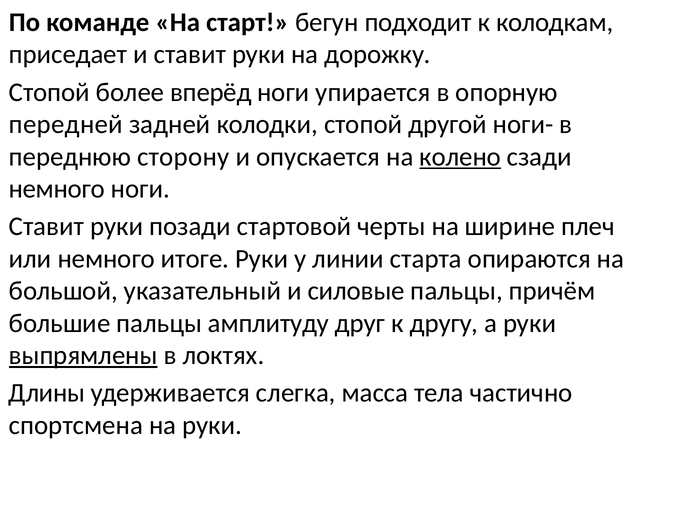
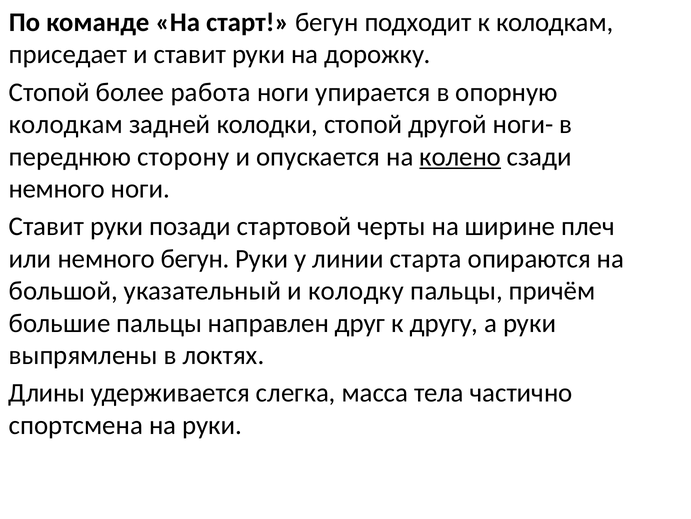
вперёд: вперёд -> работа (211, 92)
передней: передней -> колодкам (66, 124)
немного итоге: итоге -> бегун (195, 258)
силовые: силовые -> колодку (356, 291)
амплитуду: амплитуду -> направлен (268, 323)
выпрямлены underline: present -> none (83, 355)
